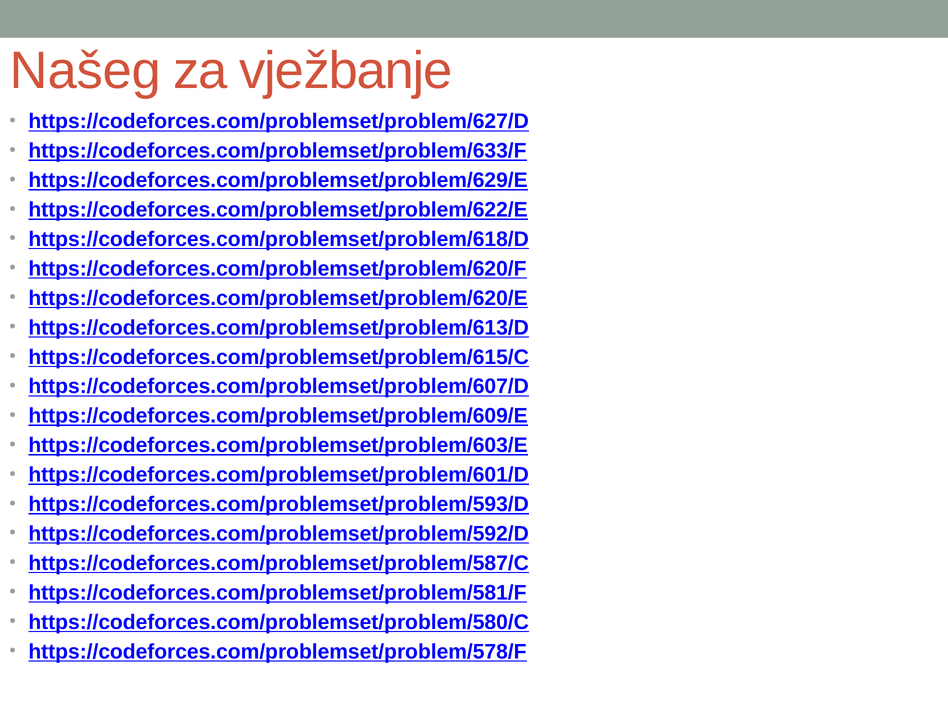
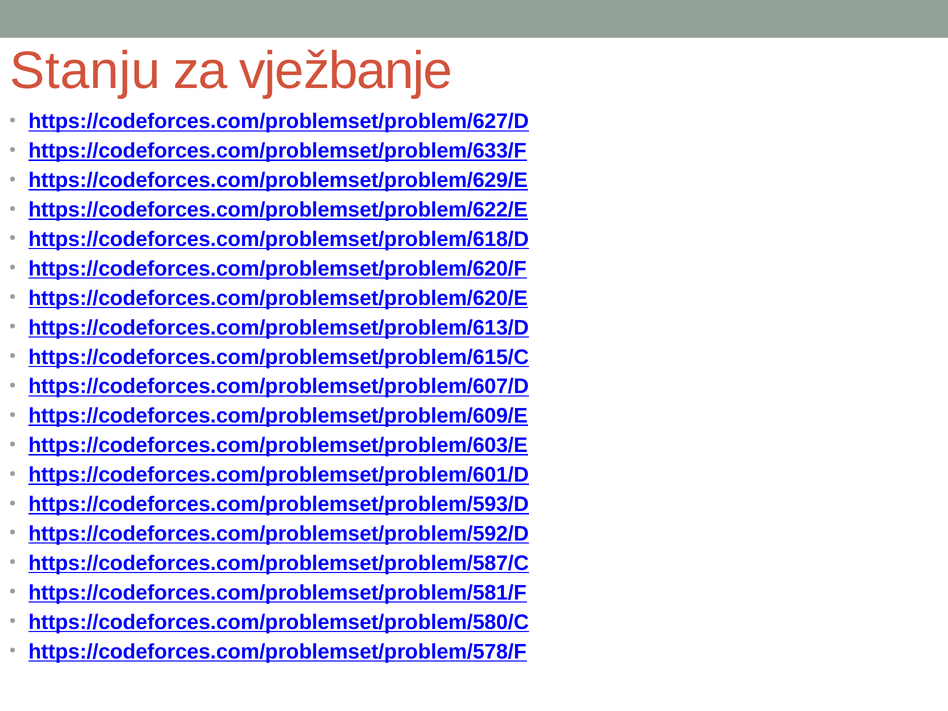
Našeg: Našeg -> Stanju (85, 71)
